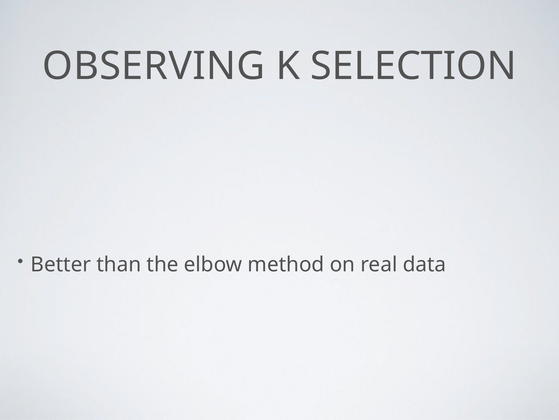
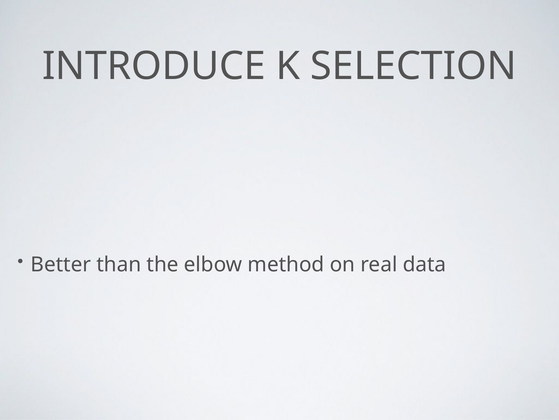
OBSERVING: OBSERVING -> INTRODUCE (154, 66)
